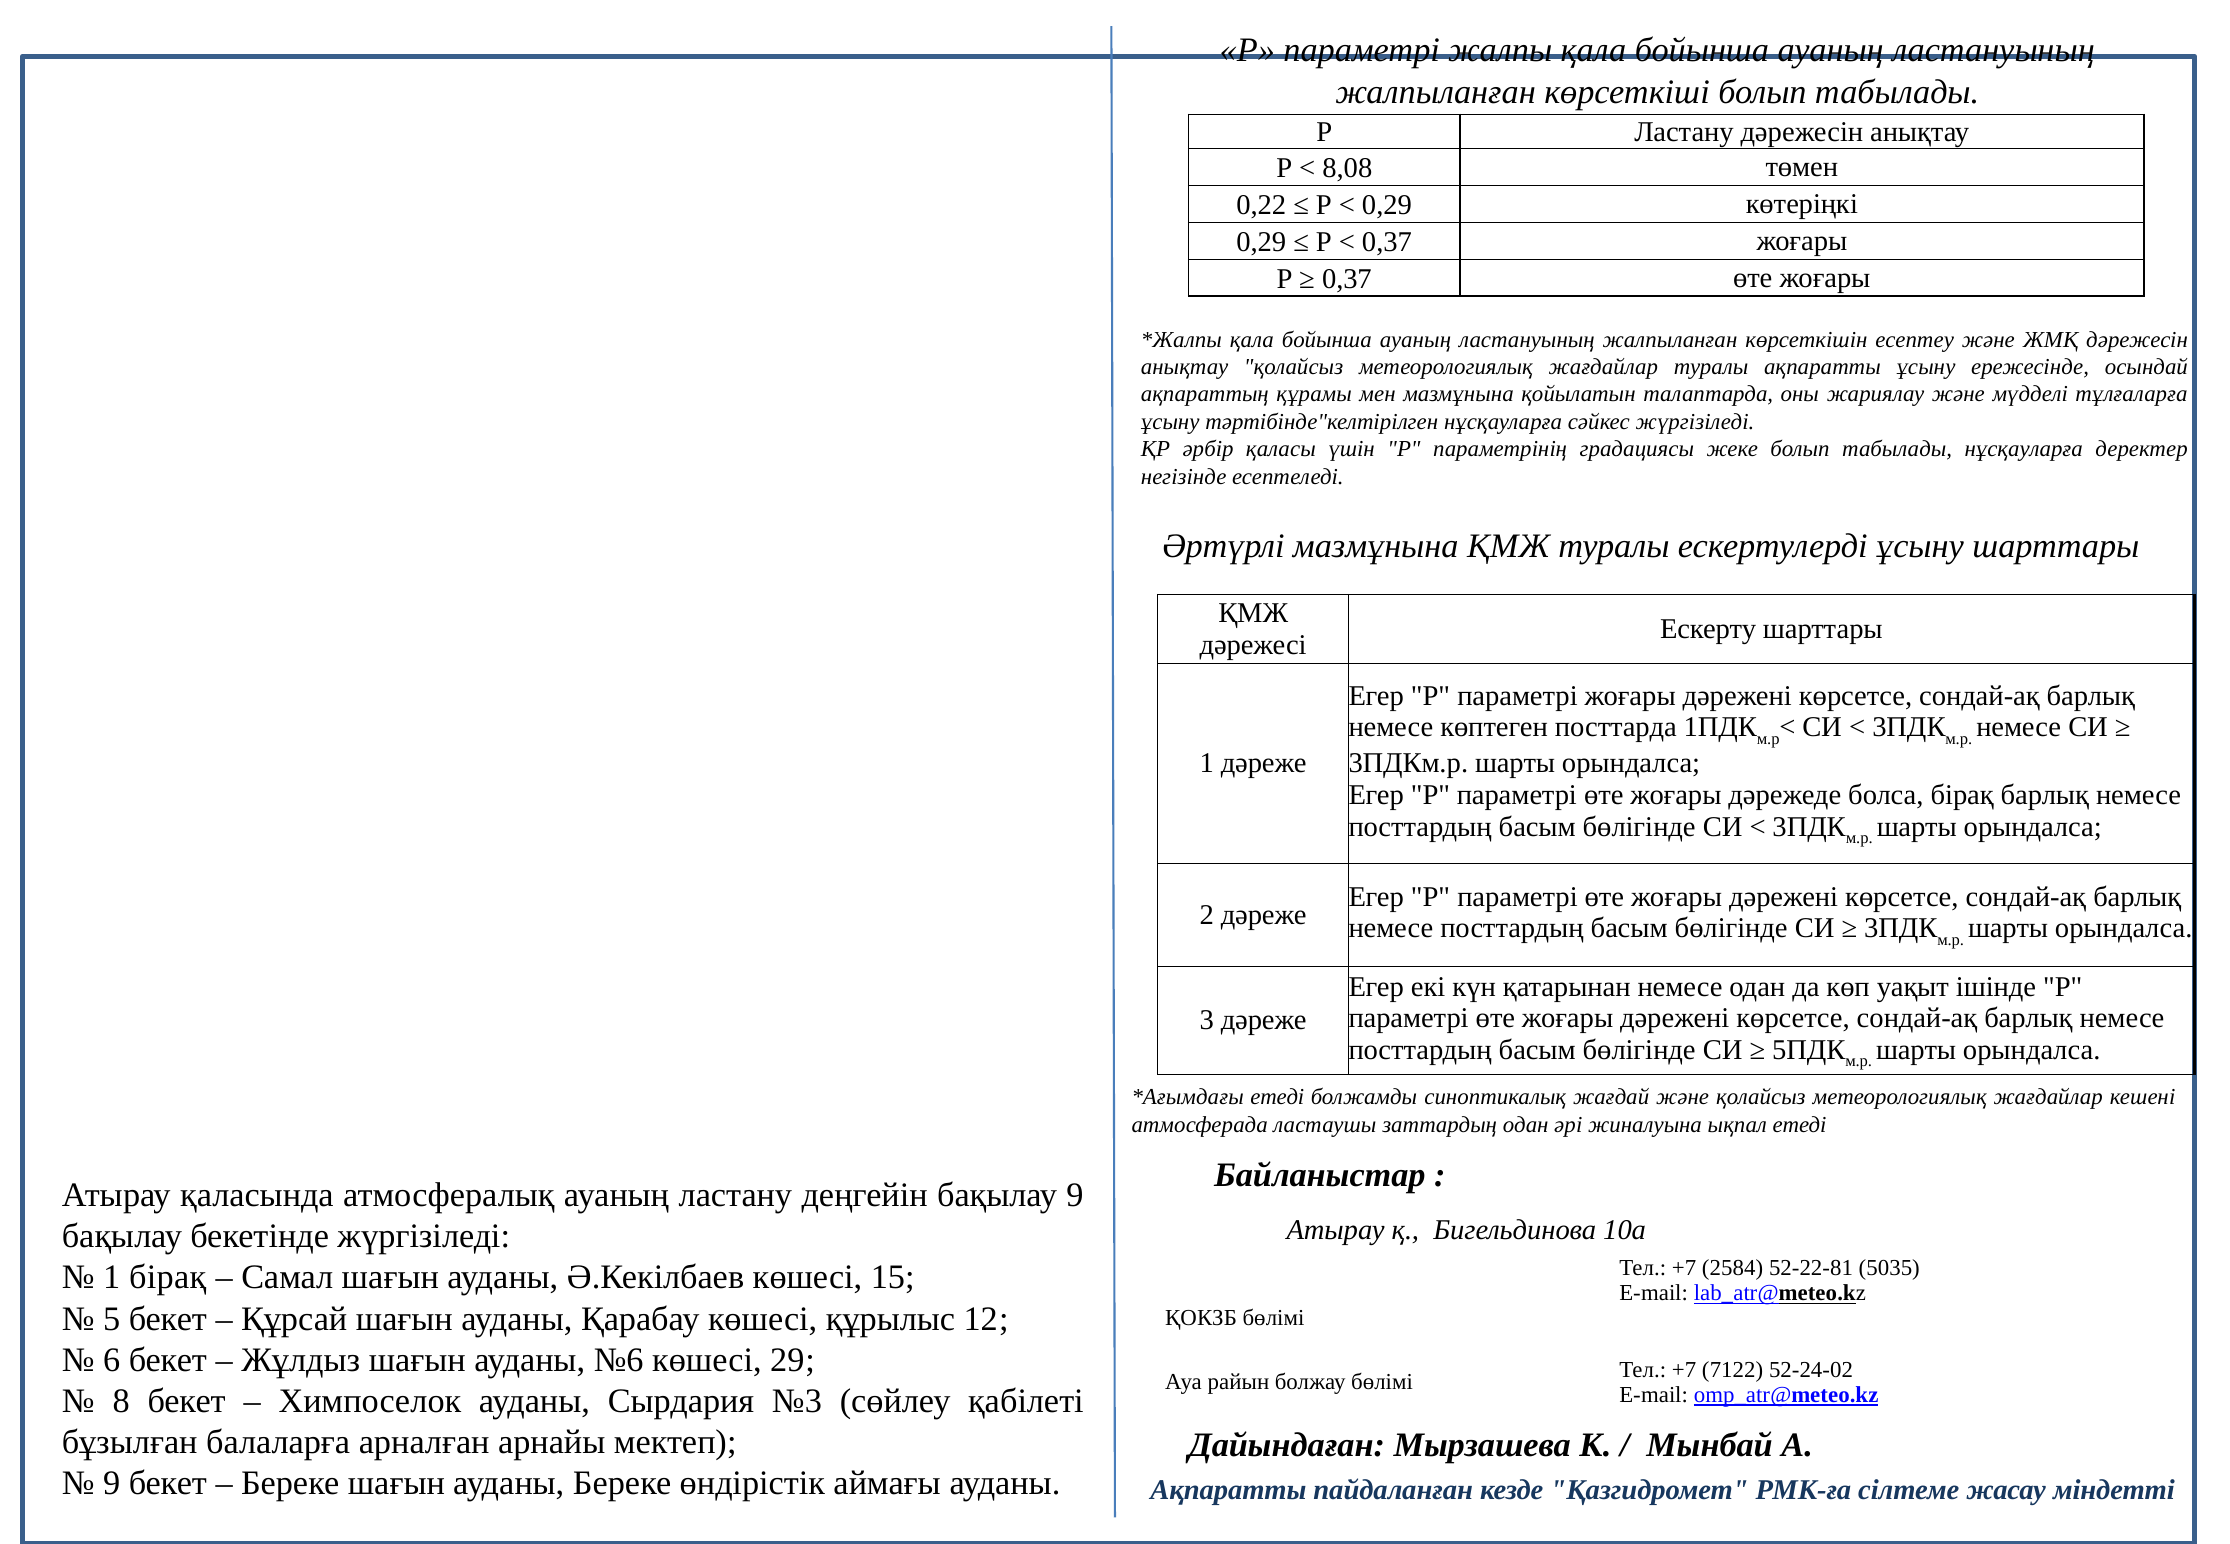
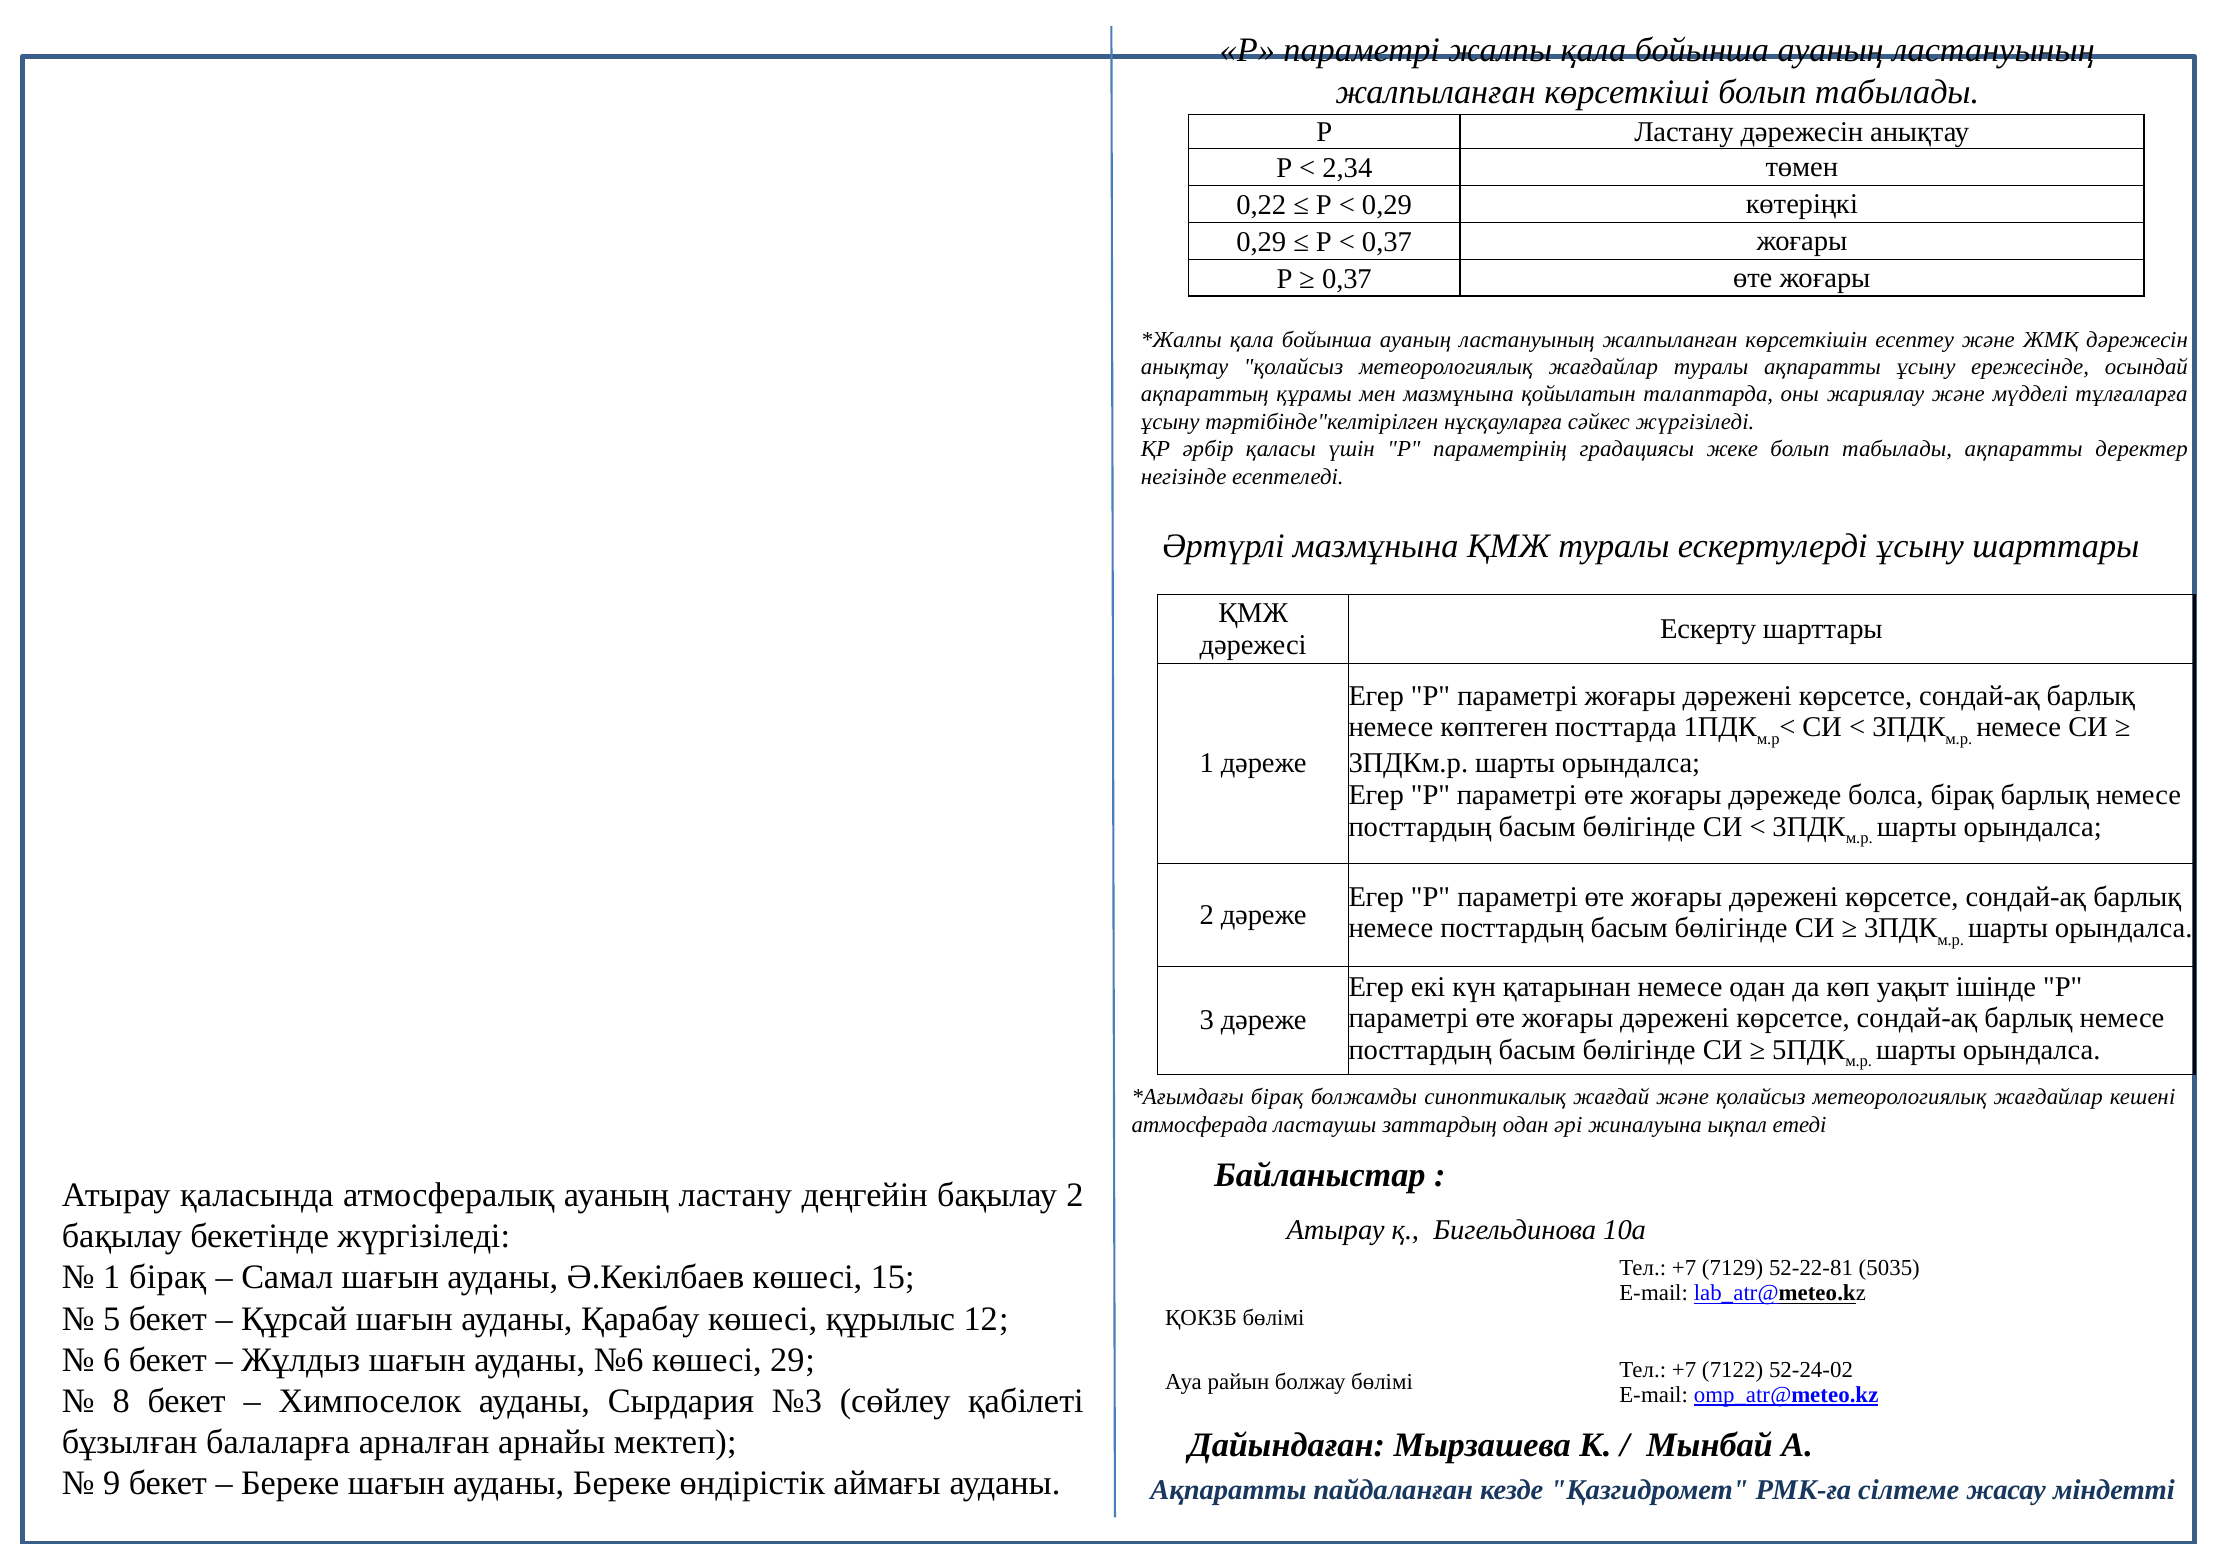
8,08: 8,08 -> 2,34 (1347, 168)
табылады нұсқауларға: нұсқауларға -> ақпаратты (2024, 449)
етеді: етеді -> бірақ (1277, 1097)
бақылау 9: 9 -> 2 (1075, 1195)
2584: 2584 -> 7129 (1733, 1267)
